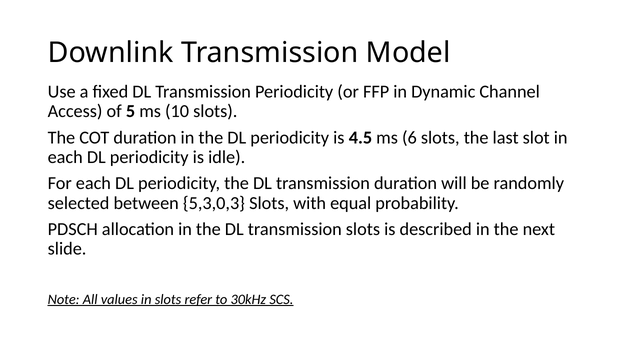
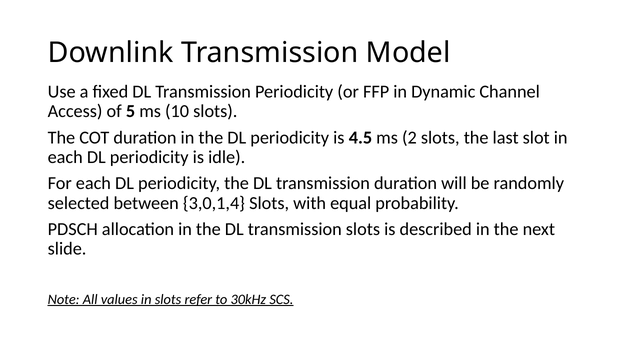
6: 6 -> 2 (409, 138)
5,3,0,3: 5,3,0,3 -> 3,0,1,4 (214, 203)
